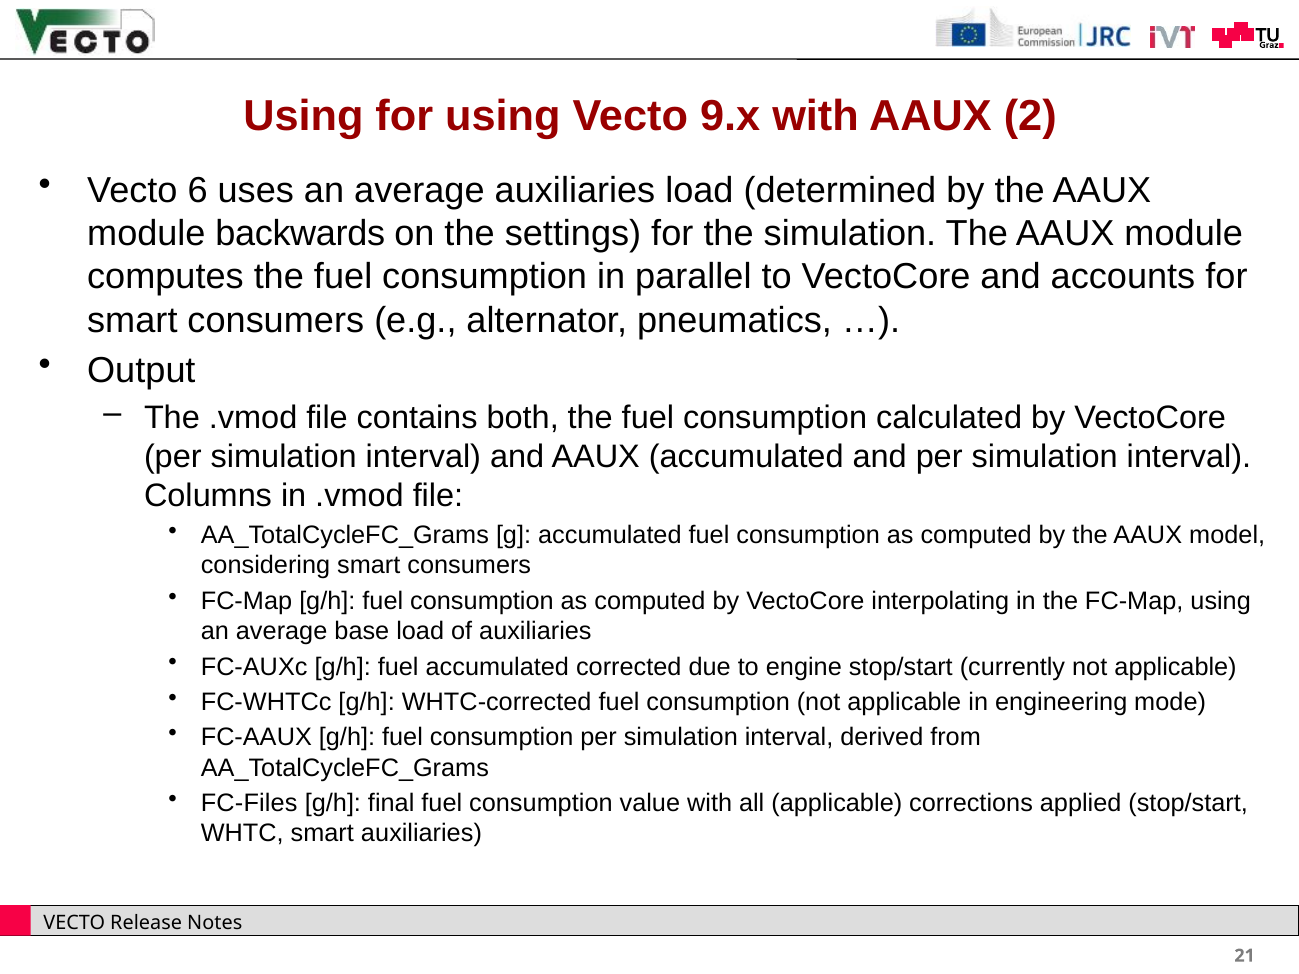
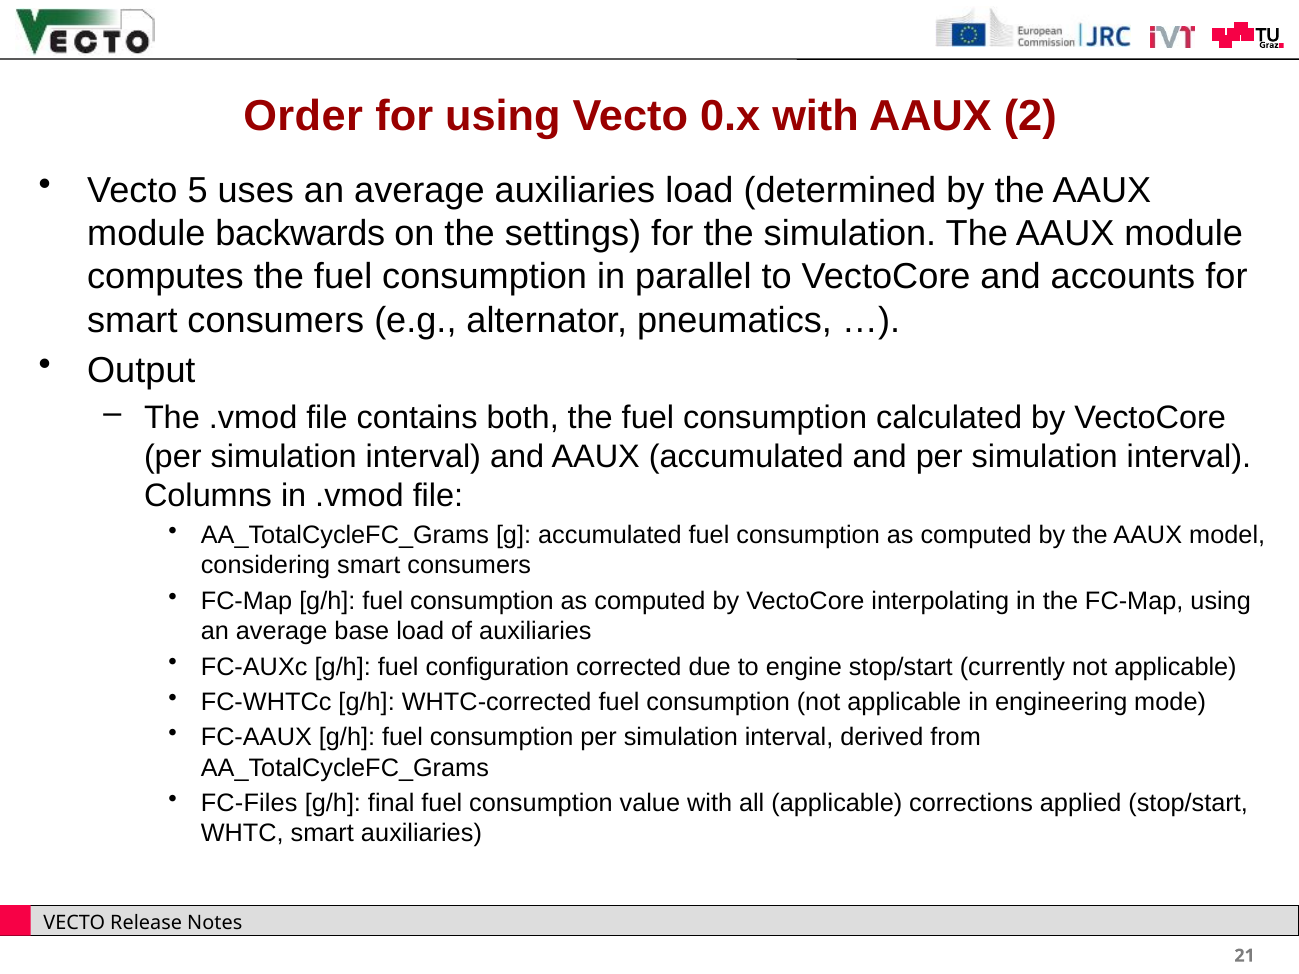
Using: Using -> Order (303, 117)
9.x: 9.x -> 0.x (730, 117)
6: 6 -> 5 (198, 190)
fuel accumulated: accumulated -> configuration (497, 667)
